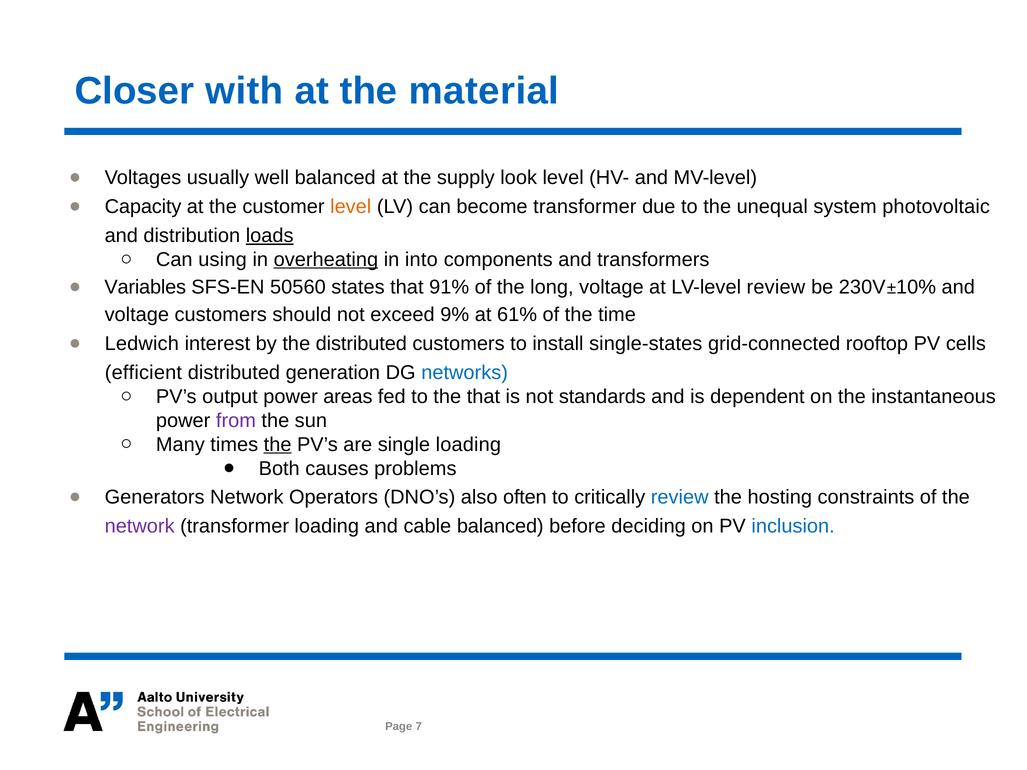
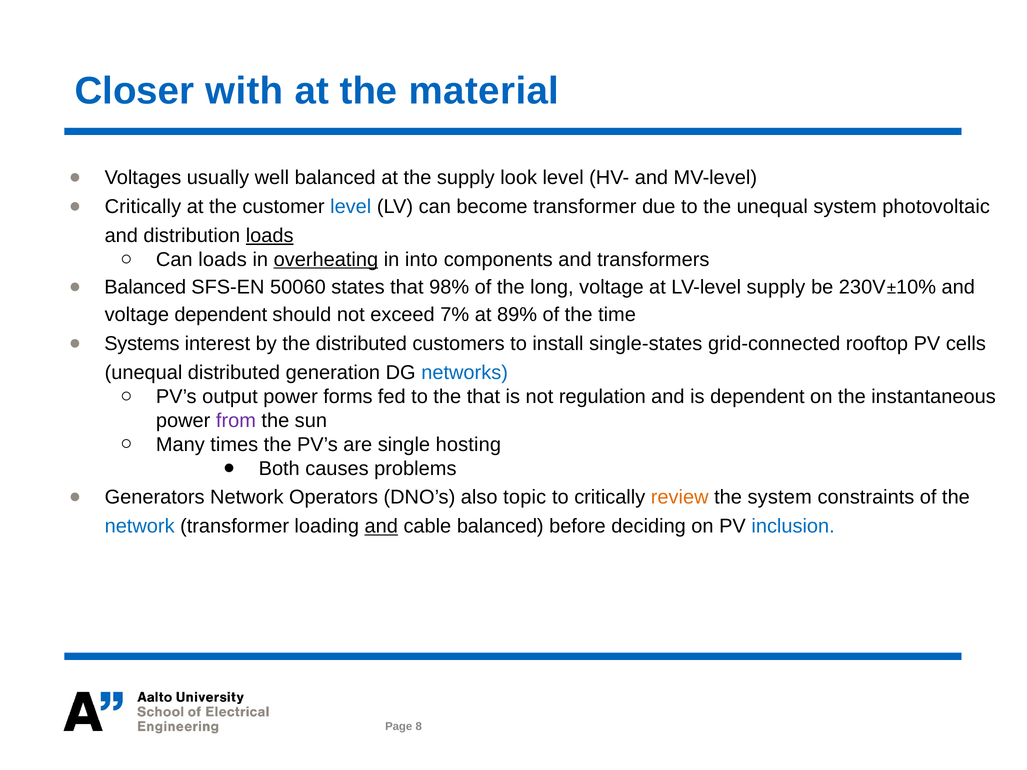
Capacity: Capacity -> Critically (143, 207)
level colour: orange -> blue (351, 207)
Can using: using -> loads (223, 260)
Variables: Variables -> Balanced (145, 287)
50560: 50560 -> 50060 (298, 287)
91%: 91% -> 98% (449, 287)
LV-level review: review -> supply (776, 287)
voltage customers: customers -> dependent (221, 315)
9%: 9% -> 7% (455, 315)
61%: 61% -> 89% (517, 315)
Ledwich: Ledwich -> Systems (142, 344)
efficient: efficient -> unequal (144, 373)
areas: areas -> forms (348, 397)
standards: standards -> regulation (602, 397)
the underline: present -> none (278, 445)
single loading: loading -> hosting (468, 445)
often: often -> topic (525, 498)
review colour: blue -> orange (680, 498)
the hosting: hosting -> system (780, 498)
network colour: purple -> blue (140, 527)
and underline: none -> present (381, 527)
7: 7 -> 8 (419, 727)
